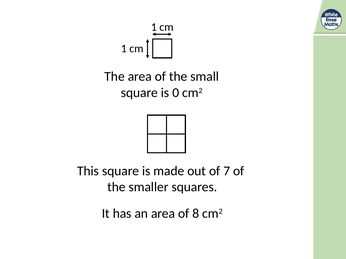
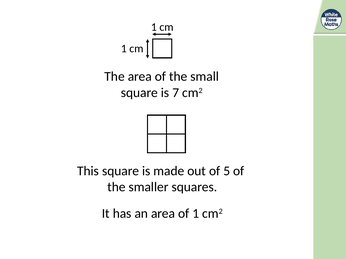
0: 0 -> 7 (176, 93)
7: 7 -> 5 (227, 171)
of 8: 8 -> 1 (196, 214)
